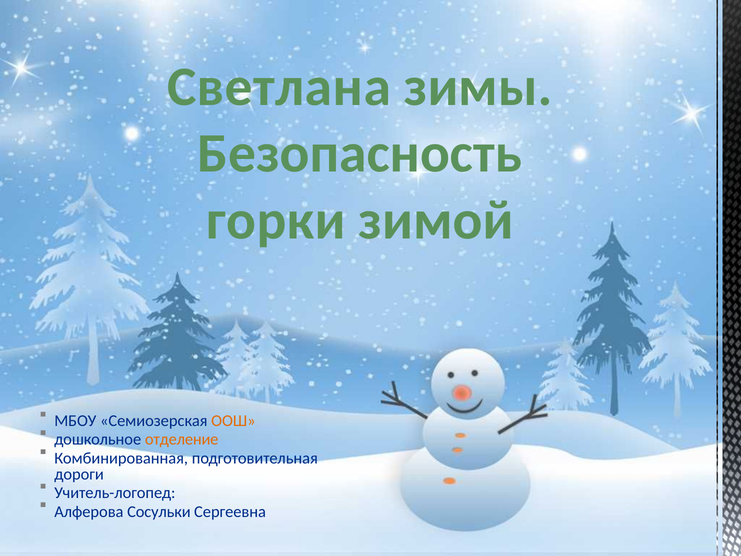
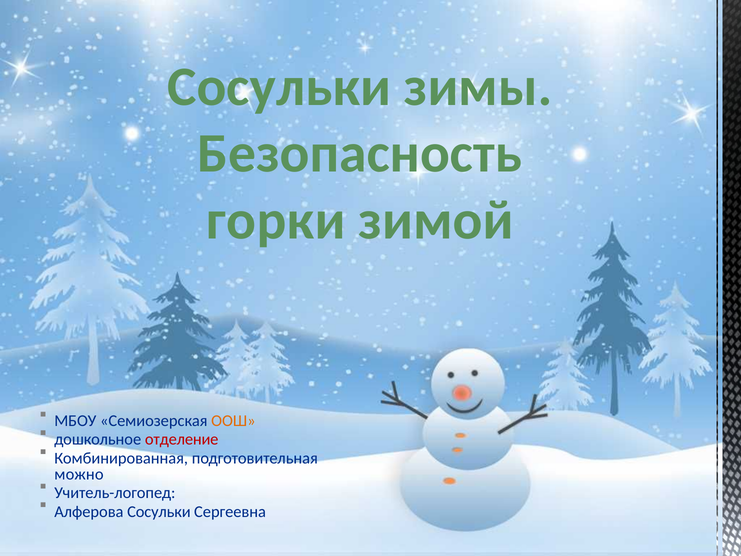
Светлана: Светлана -> Сосульки (279, 87)
отделение colour: orange -> red (182, 439)
дороги: дороги -> можно (79, 474)
